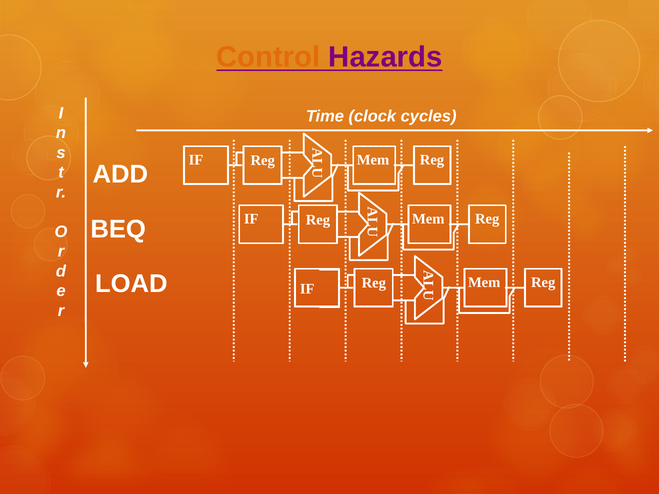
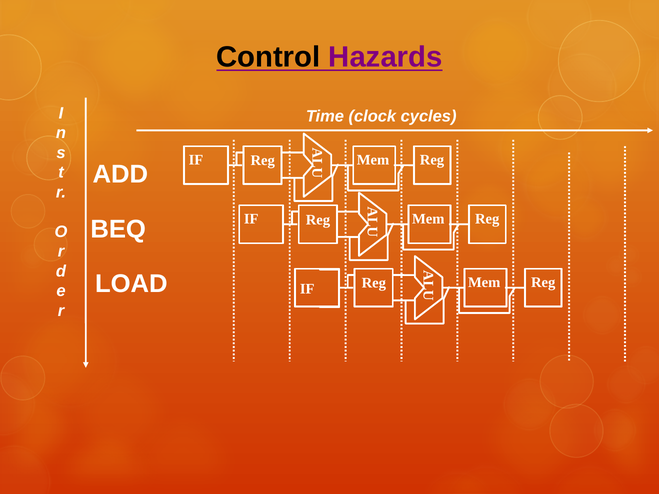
Control colour: orange -> black (268, 57)
